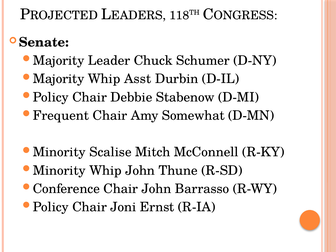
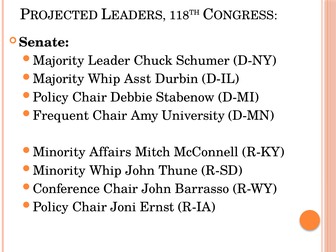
Somewhat: Somewhat -> University (193, 116)
Scalise: Scalise -> Affairs (110, 152)
